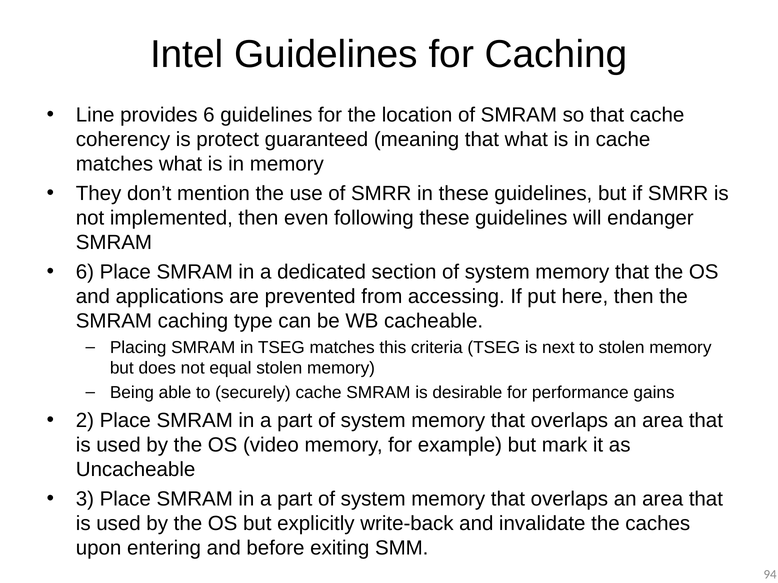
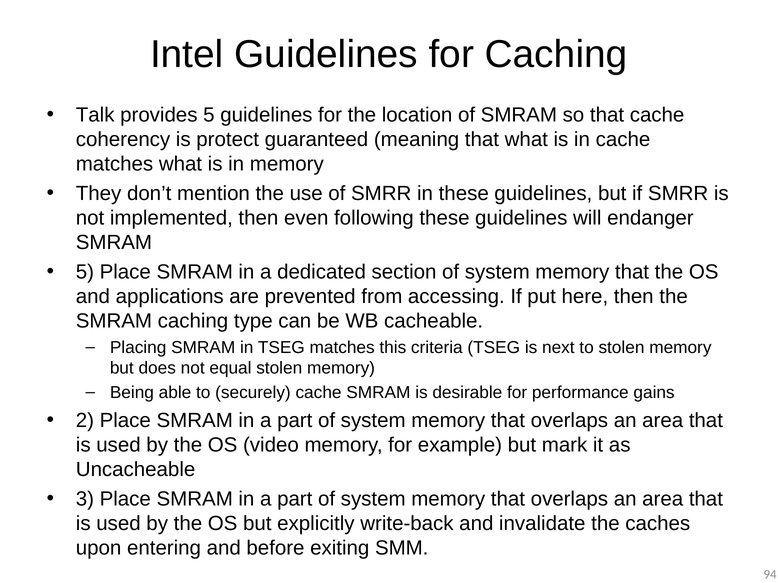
Line: Line -> Talk (95, 115)
provides 6: 6 -> 5 (209, 115)
6: 6 -> 5 (85, 272)
